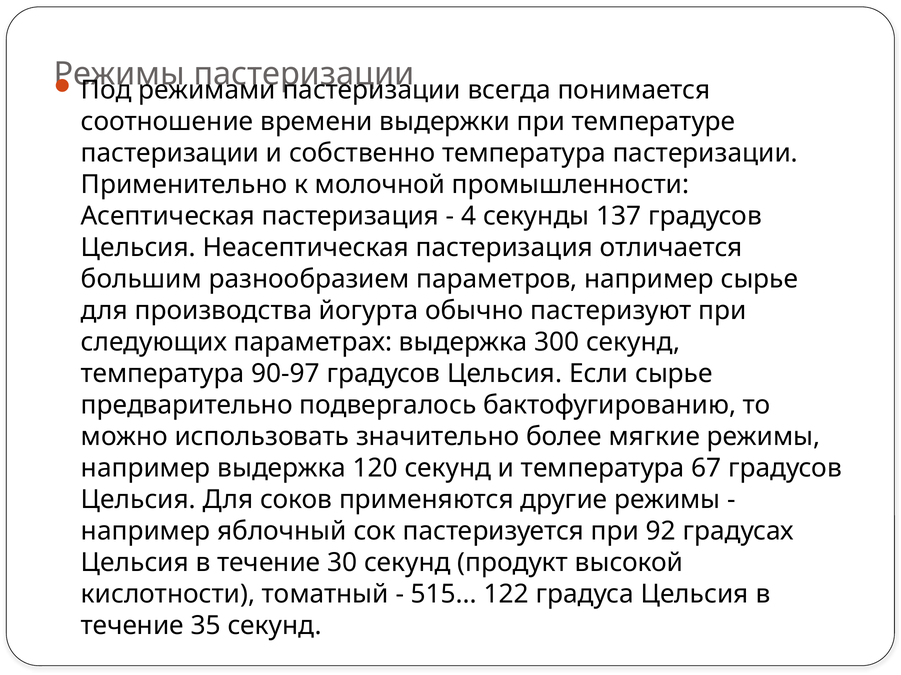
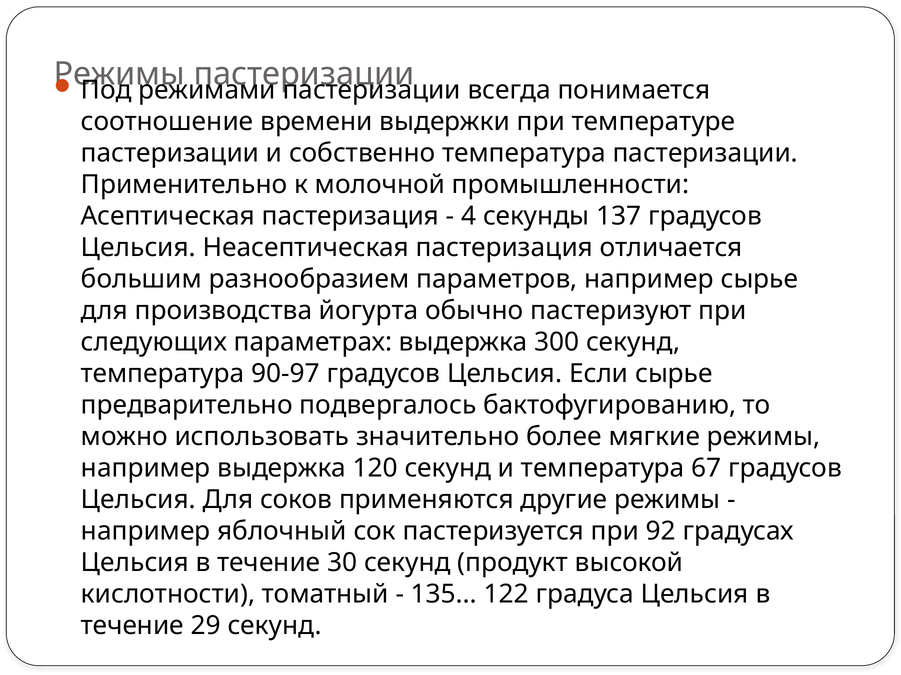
515: 515 -> 135 (444, 595)
35: 35 -> 29 (206, 626)
